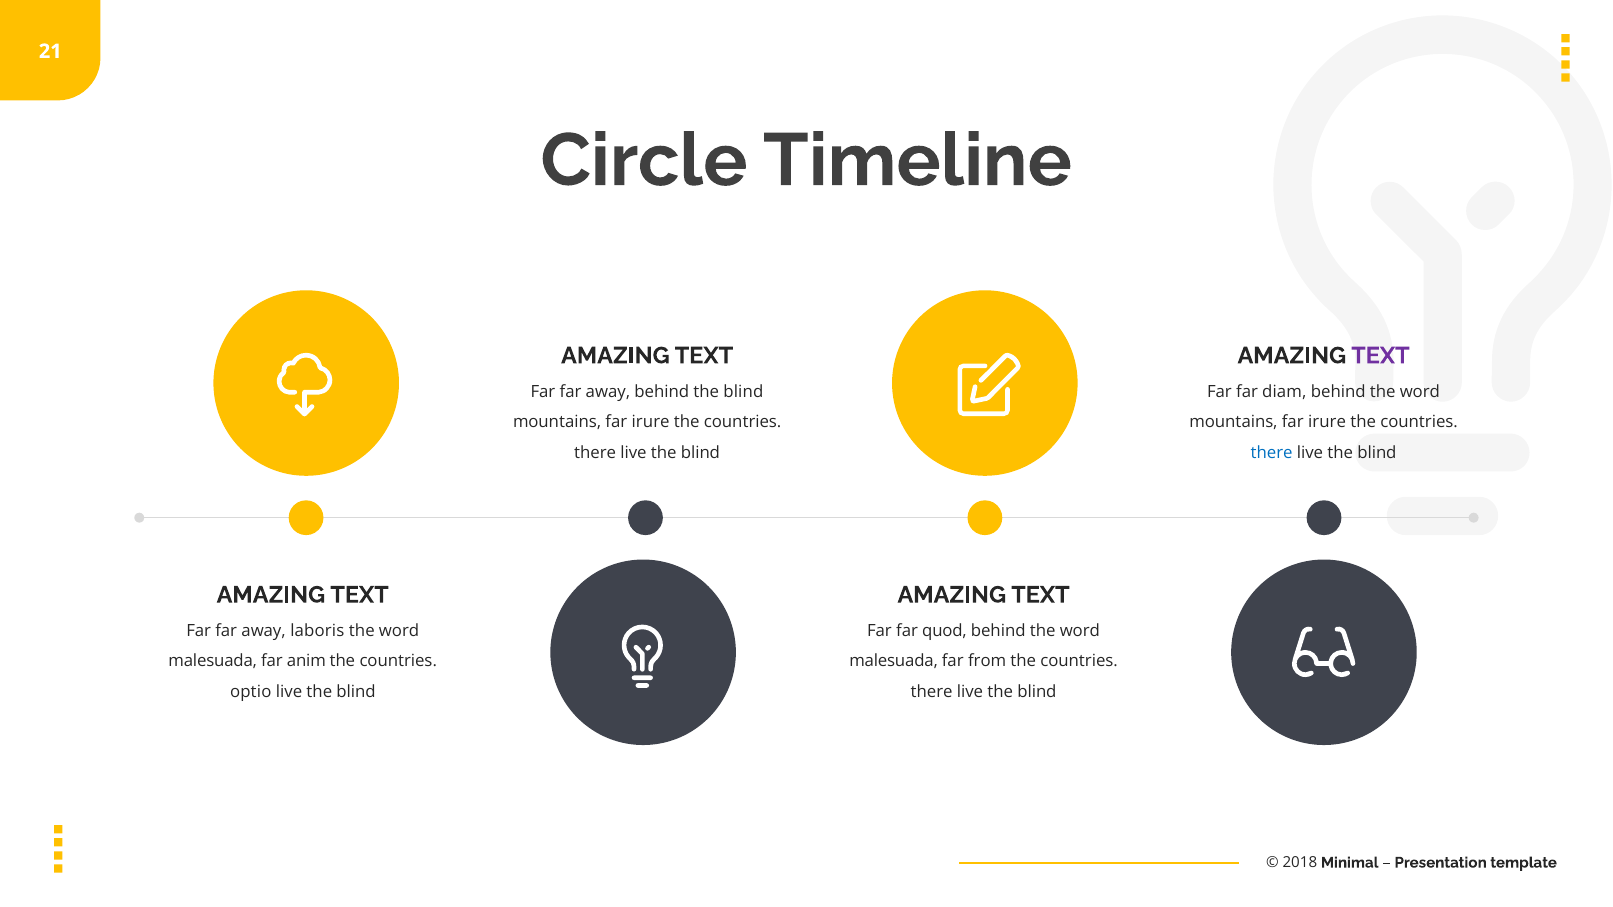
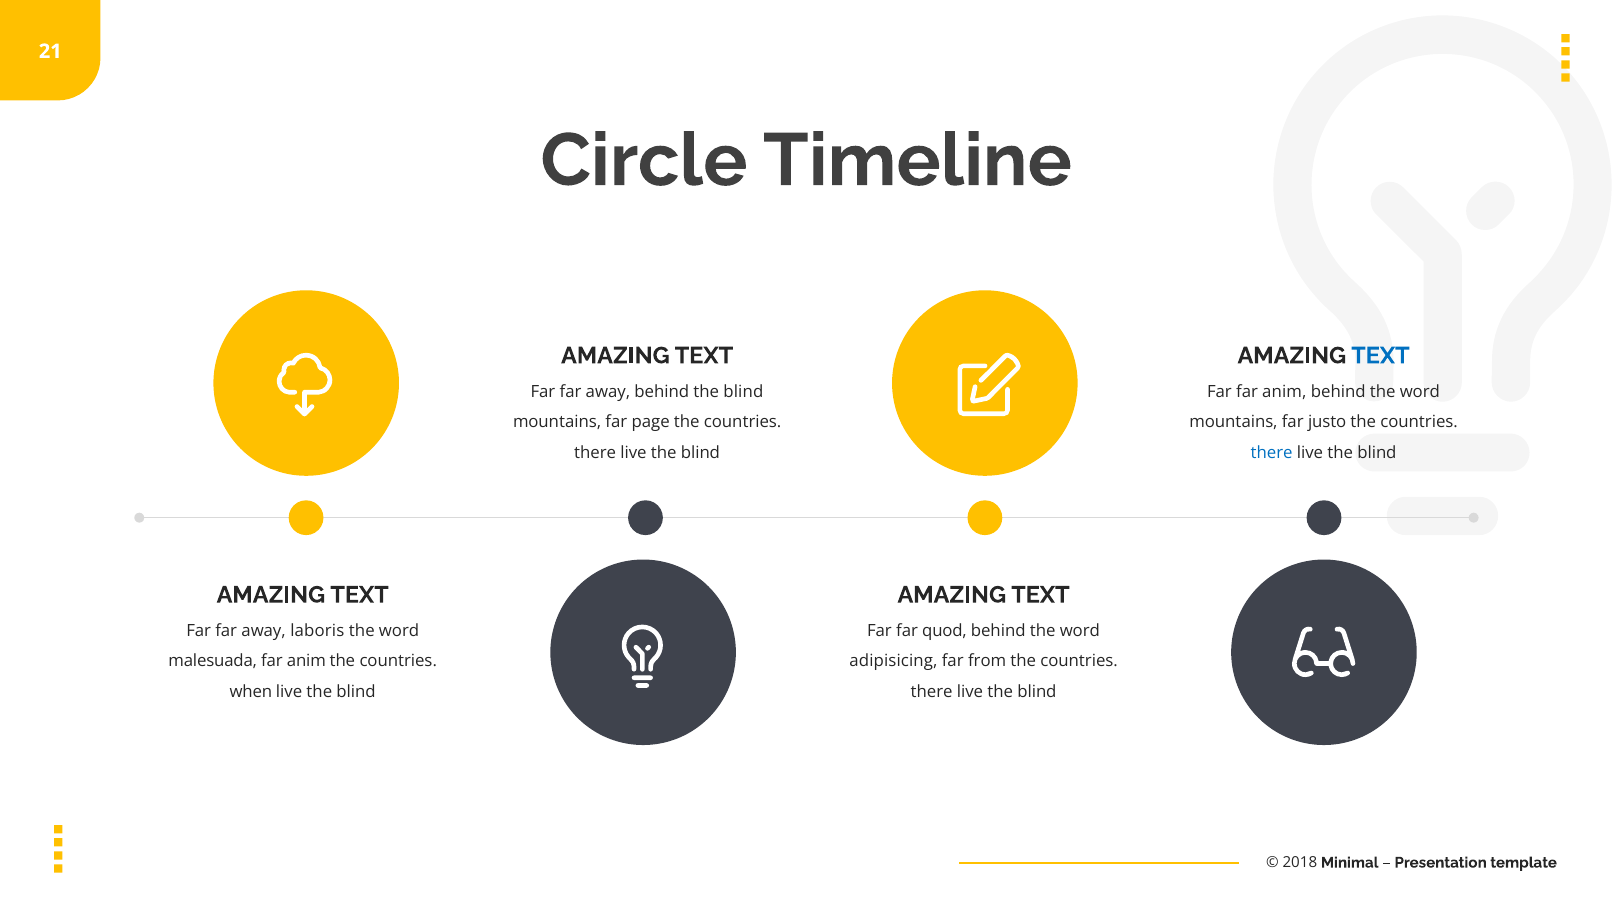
TEXT colour: purple -> blue (1380, 356)
Far far diam: diam -> anim (1284, 392)
irure: irure -> page (651, 422)
irure: irure -> justo (1327, 422)
malesuada: malesuada -> adipisicing (893, 662)
optio: optio -> when (251, 692)
